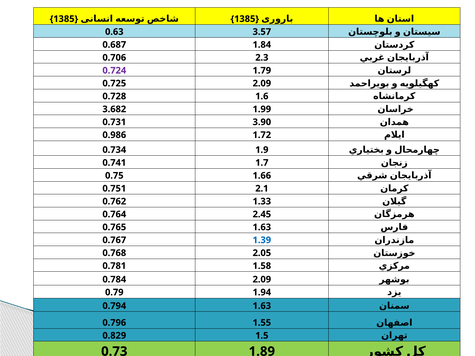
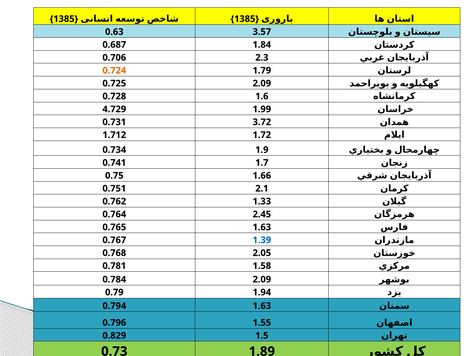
0.724 colour: purple -> orange (114, 71)
3.682: 3.682 -> 4.729 (114, 109)
3.90: 3.90 -> 3.72 (262, 122)
0.986: 0.986 -> 1.712 (114, 135)
